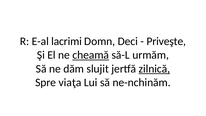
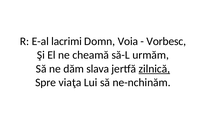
Deci: Deci -> Voia (128, 41)
Priveşte: Priveşte -> Vorbesc (166, 41)
cheamă underline: present -> none (91, 55)
slujit: slujit -> slava (98, 69)
